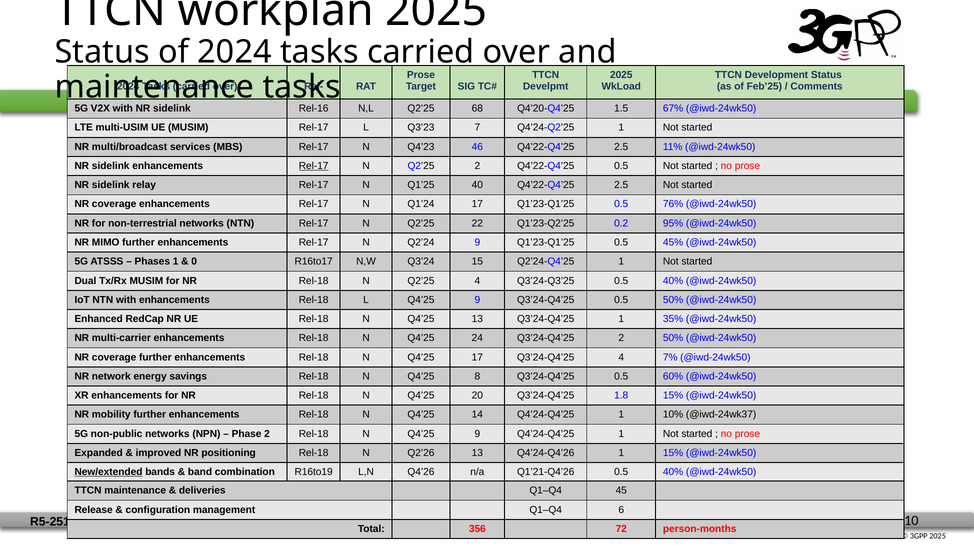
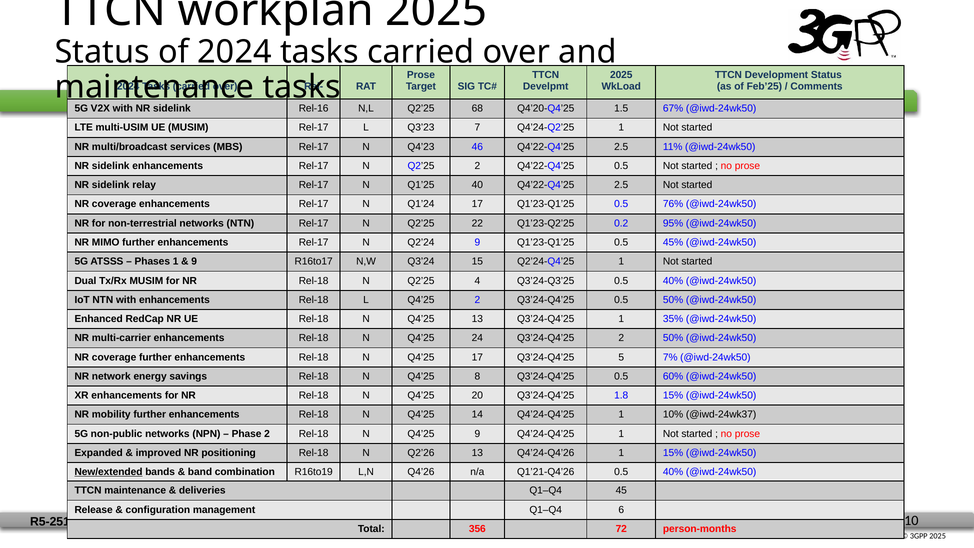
Rel-17 underline: present -> none (314, 166)
0: 0 -> 9 (194, 261)
L Q4’25 9: 9 -> 2 (477, 300)
Q3’24-Q4’25 4: 4 -> 5 (621, 357)
